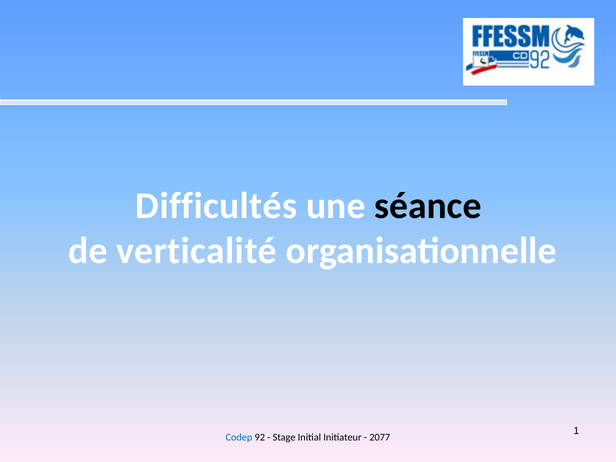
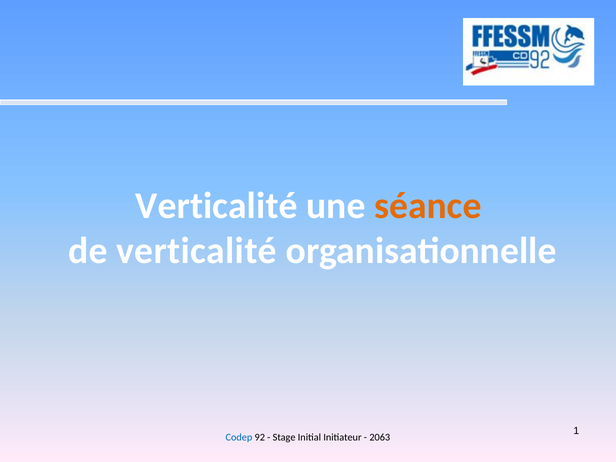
Difficultés: Difficultés -> Verticalité (216, 206)
séance colour: black -> orange (428, 206)
2077: 2077 -> 2063 (380, 437)
